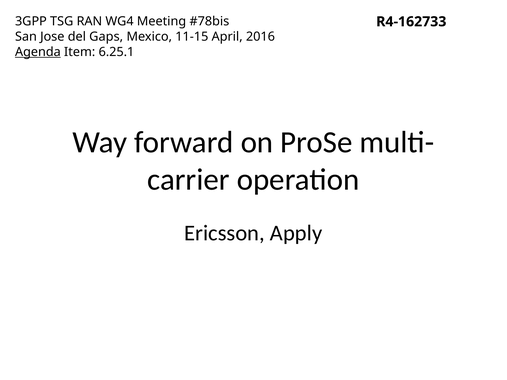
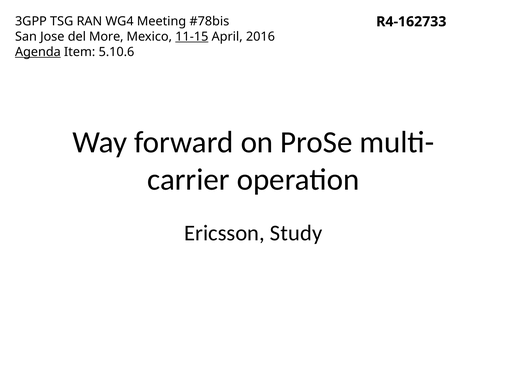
Gaps: Gaps -> More (106, 37)
11-15 underline: none -> present (192, 37)
6.25.1: 6.25.1 -> 5.10.6 (116, 52)
Apply: Apply -> Study (296, 233)
